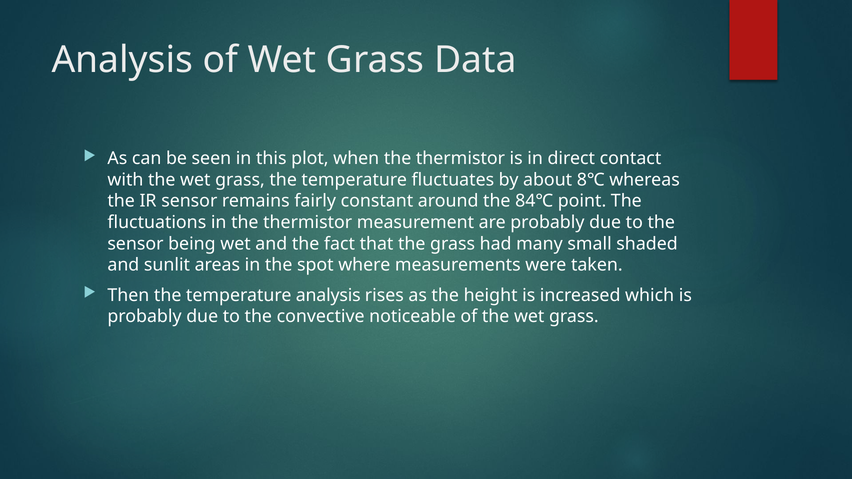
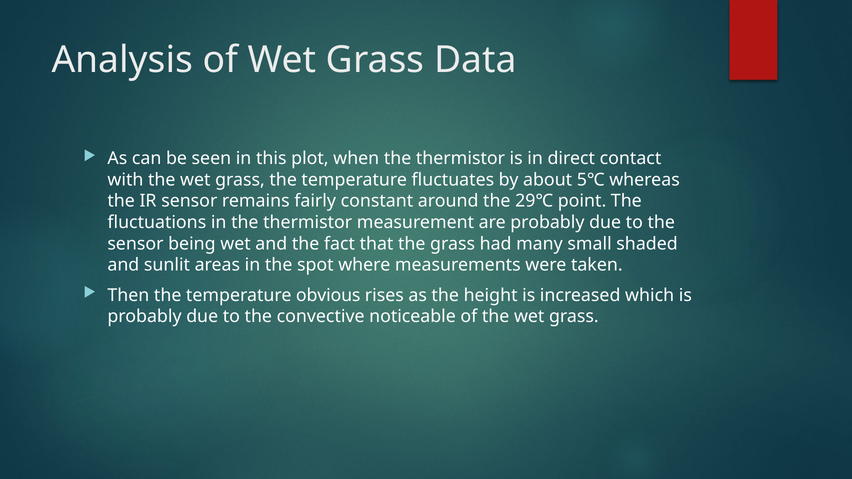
8℃: 8℃ -> 5℃ (591, 180)
84℃: 84℃ -> 29℃ (534, 201)
temperature analysis: analysis -> obvious (328, 295)
